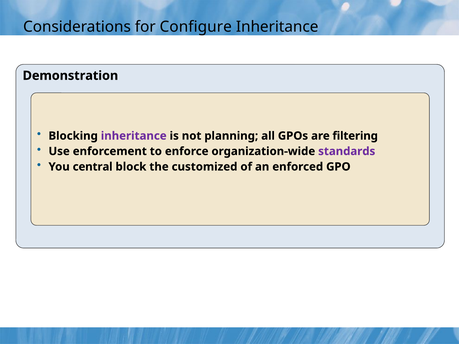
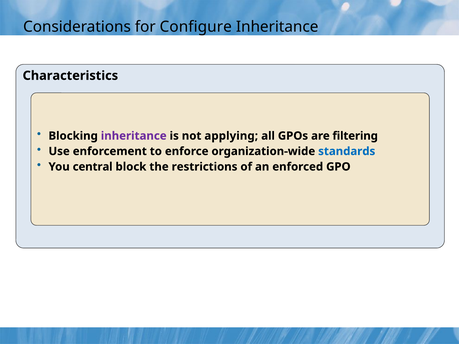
Demonstration: Demonstration -> Characteristics (70, 76)
planning: planning -> applying (231, 136)
standards colour: purple -> blue (347, 151)
customized: customized -> restrictions (205, 167)
